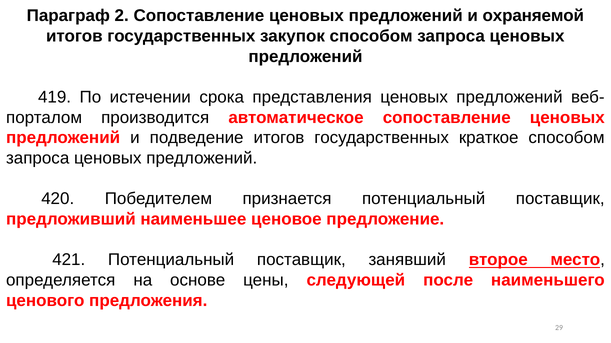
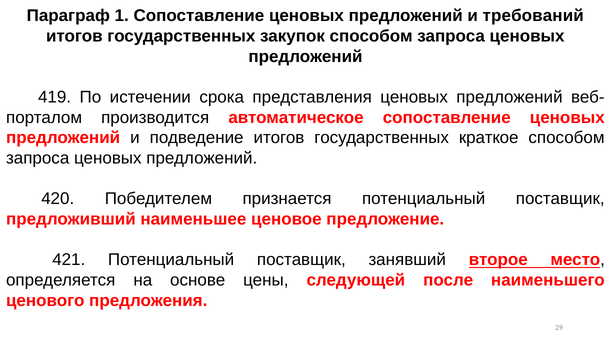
2: 2 -> 1 (122, 16)
охраняемой: охраняемой -> требований (533, 16)
